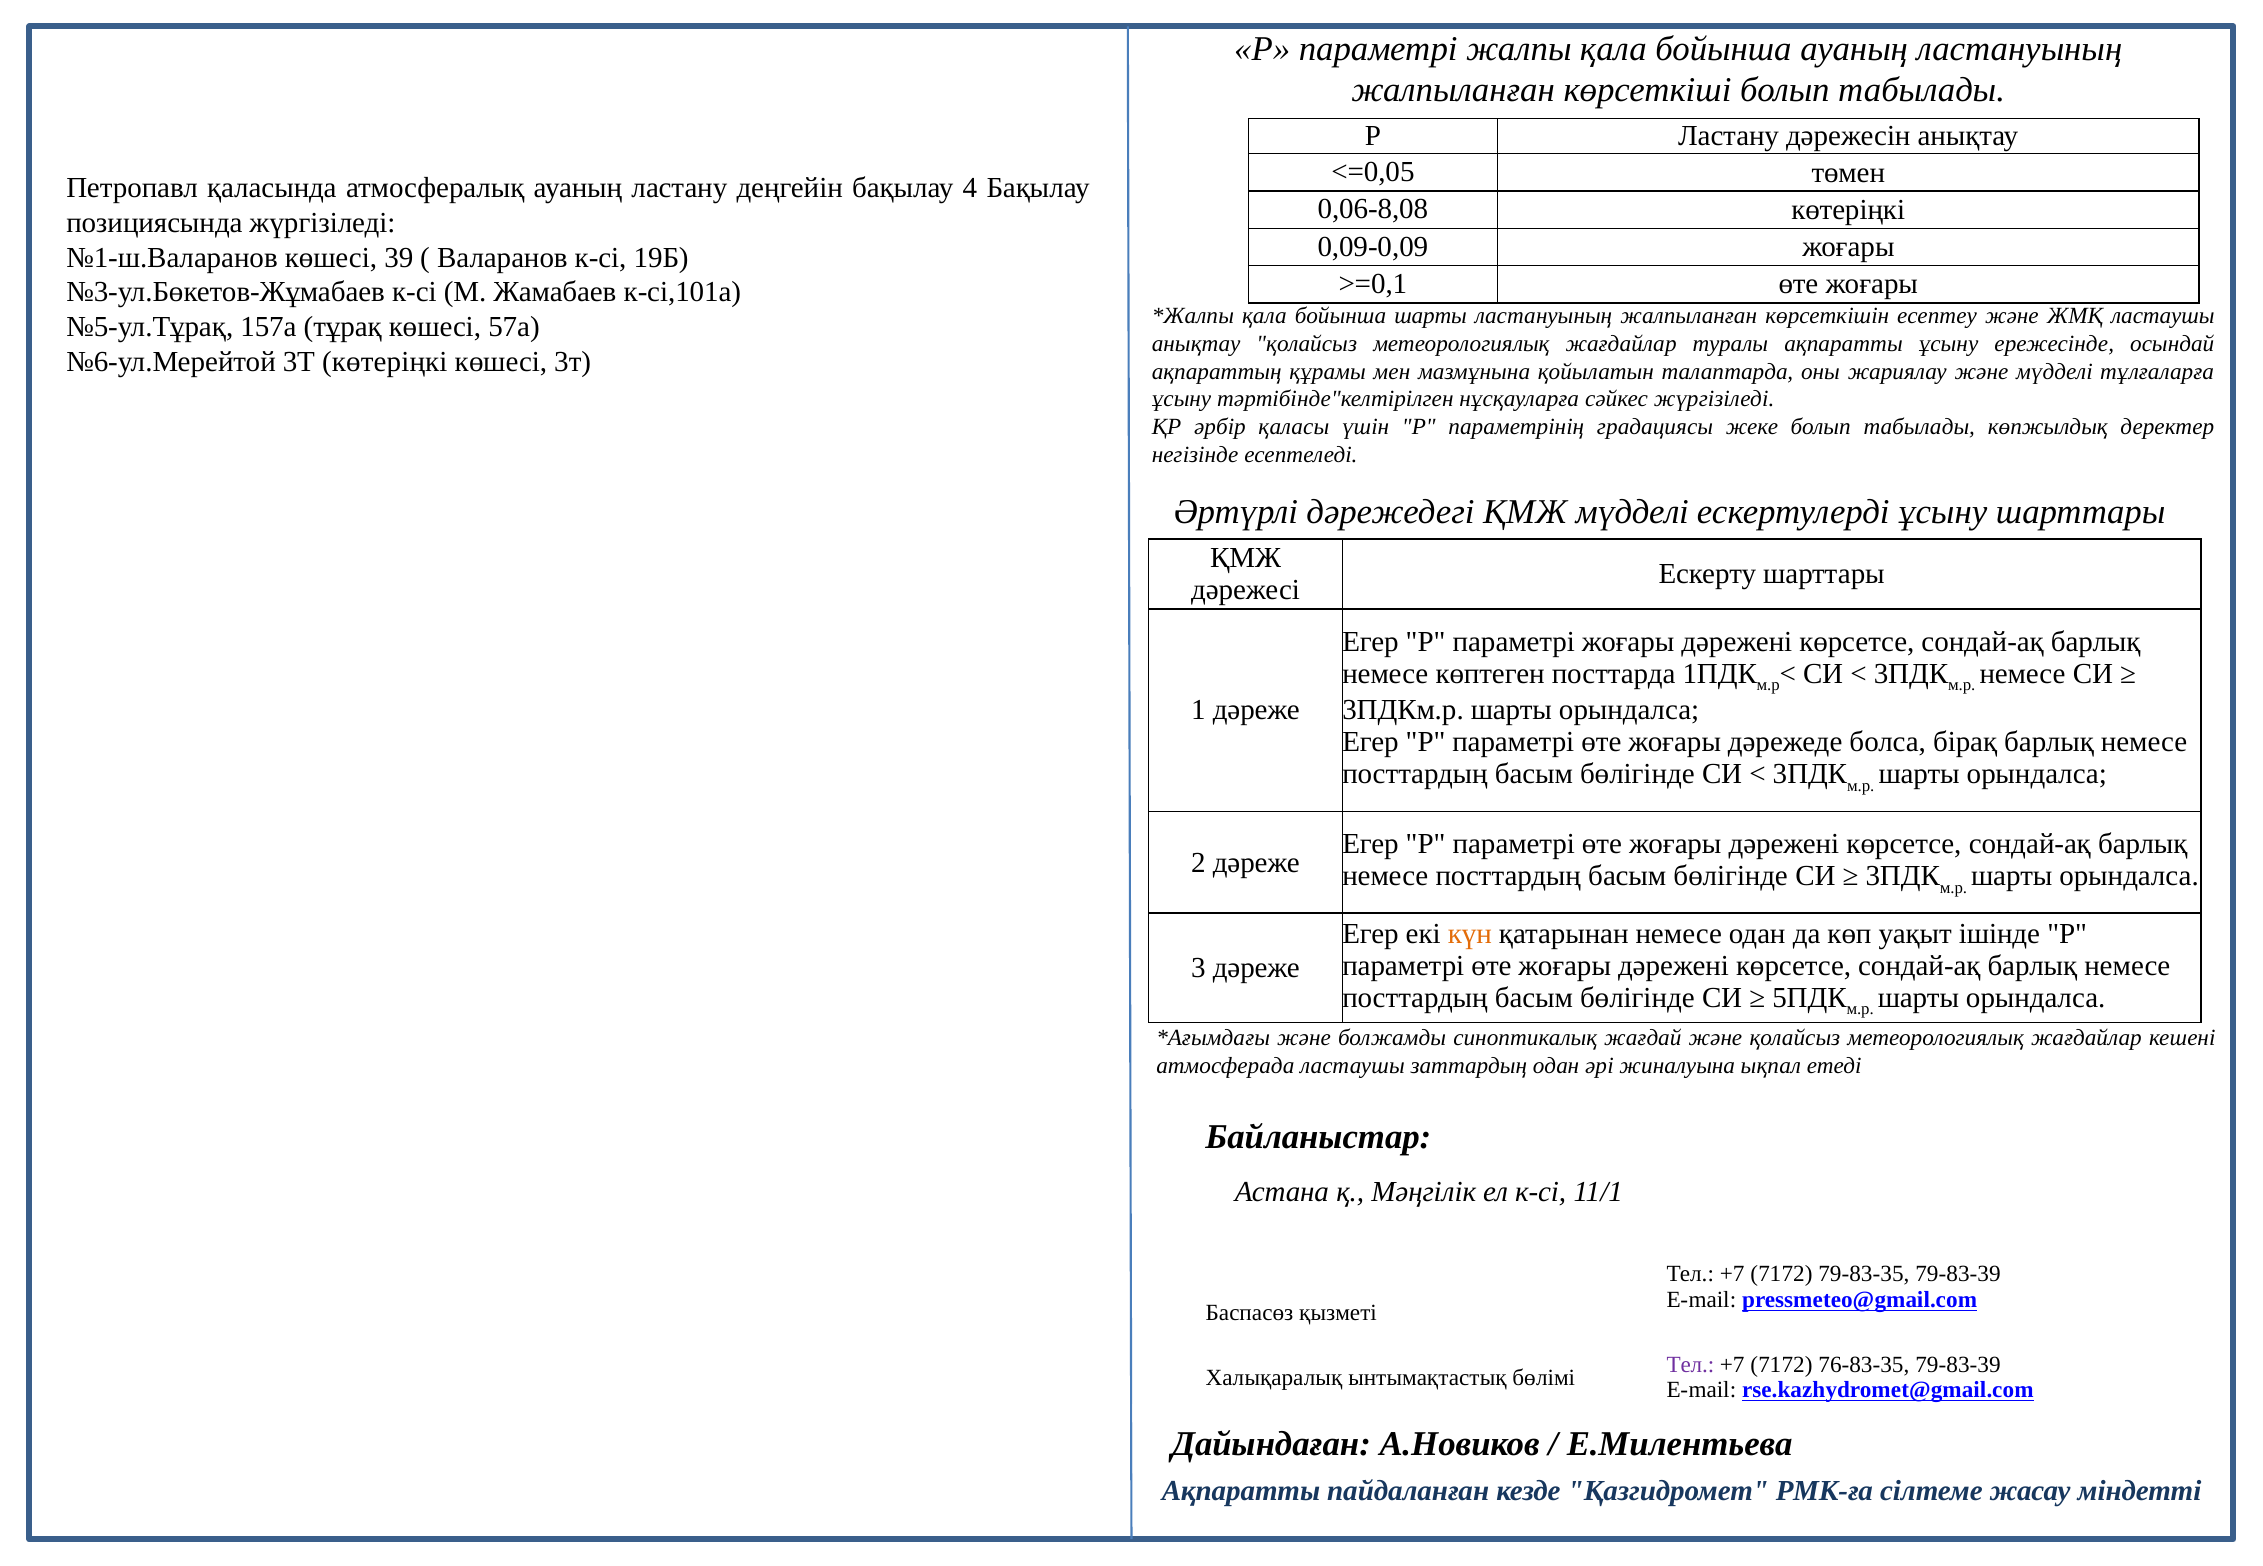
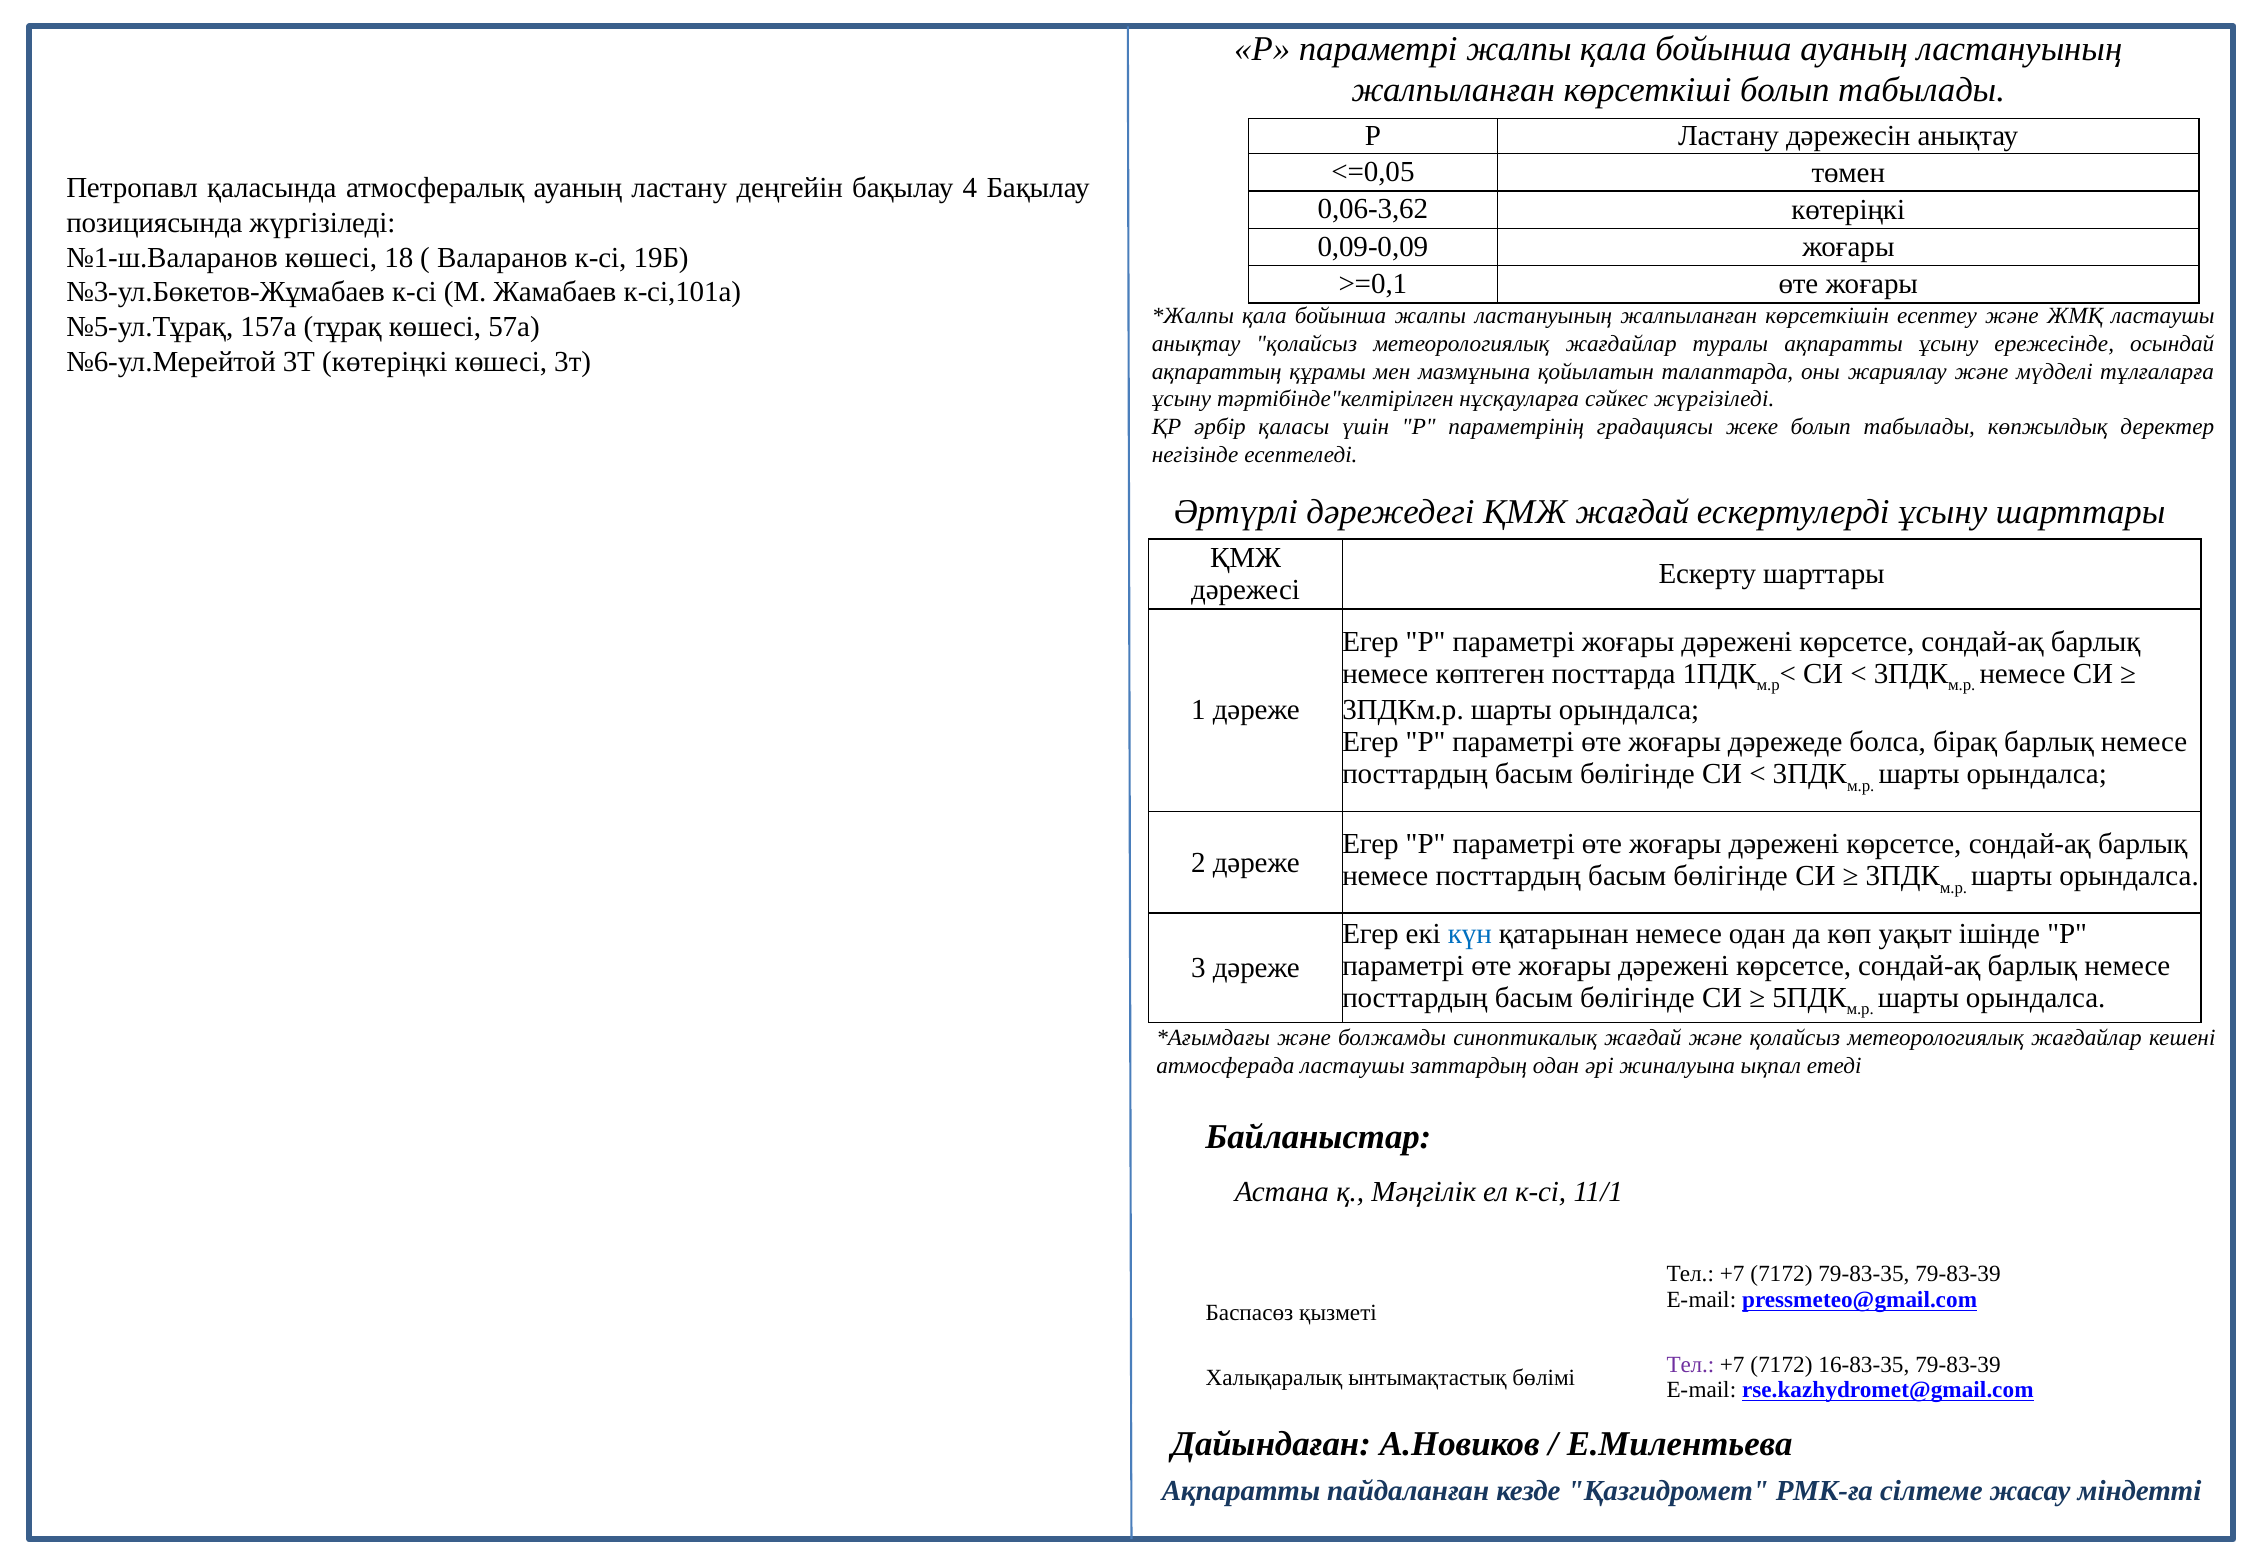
0,06-8,08: 0,06-8,08 -> 0,06-3,62 (1373, 209)
39: 39 -> 18 (399, 258)
бойынша шарты: шарты -> жалпы (1430, 316)
ҚМЖ мүдделі: мүдделі -> жағдай (1632, 512)
күн colour: orange -> blue (1470, 934)
76-83-35: 76-83-35 -> 16-83-35 (1864, 1365)
